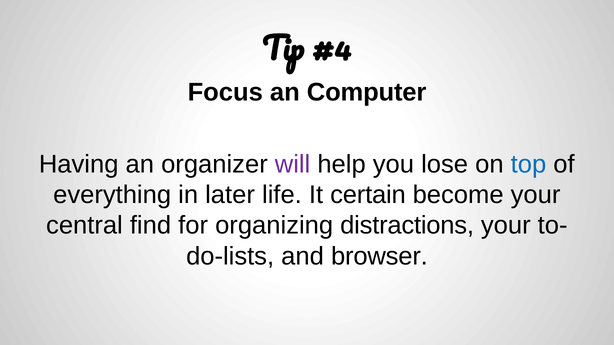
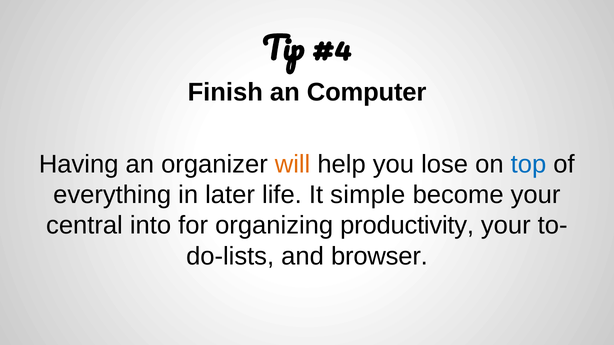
Focus: Focus -> Finish (225, 93)
will colour: purple -> orange (293, 164)
certain: certain -> simple (368, 195)
find: find -> into (151, 226)
distractions: distractions -> productivity (407, 226)
